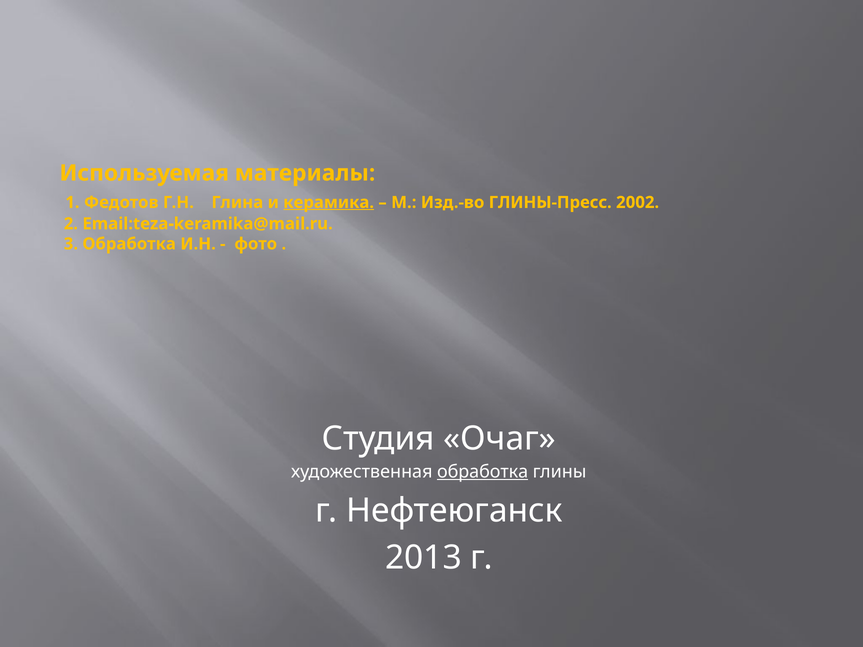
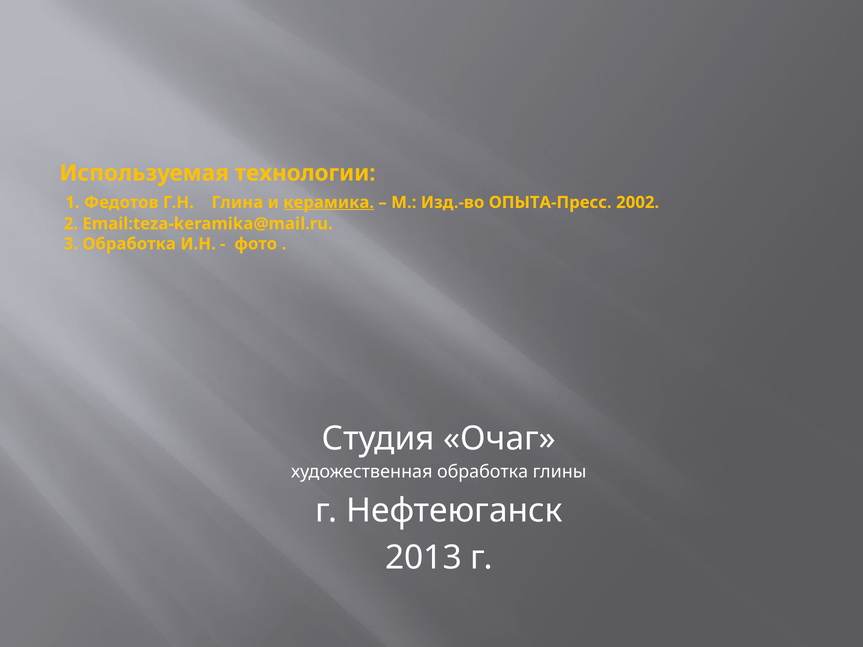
материалы: материалы -> технологии (305, 173)
ГЛИНЫ-Пресс: ГЛИНЫ-Пресс -> ОПЫТА-Пресс (550, 202)
обработка underline: present -> none (483, 472)
